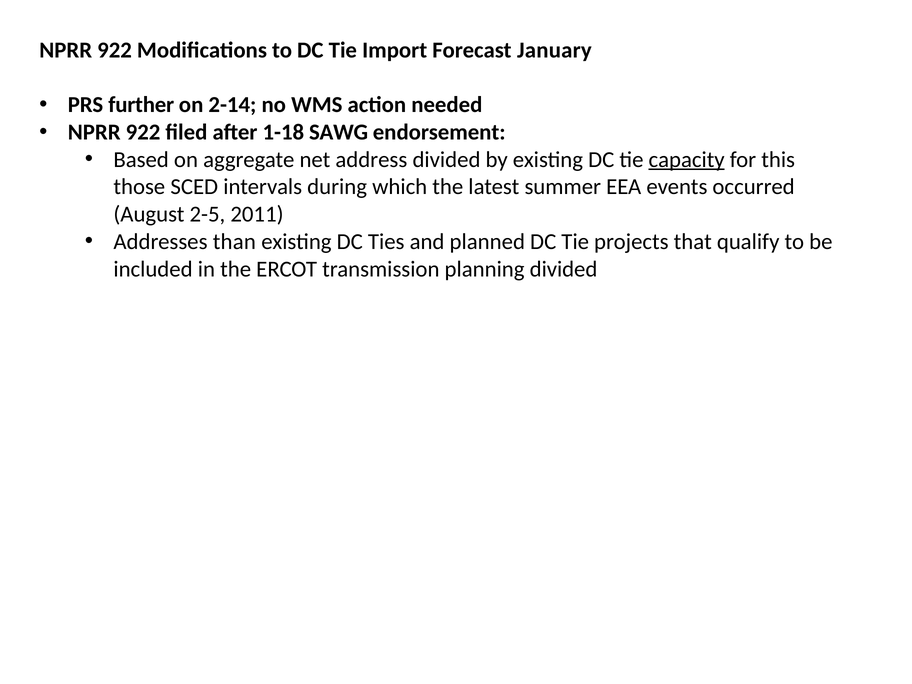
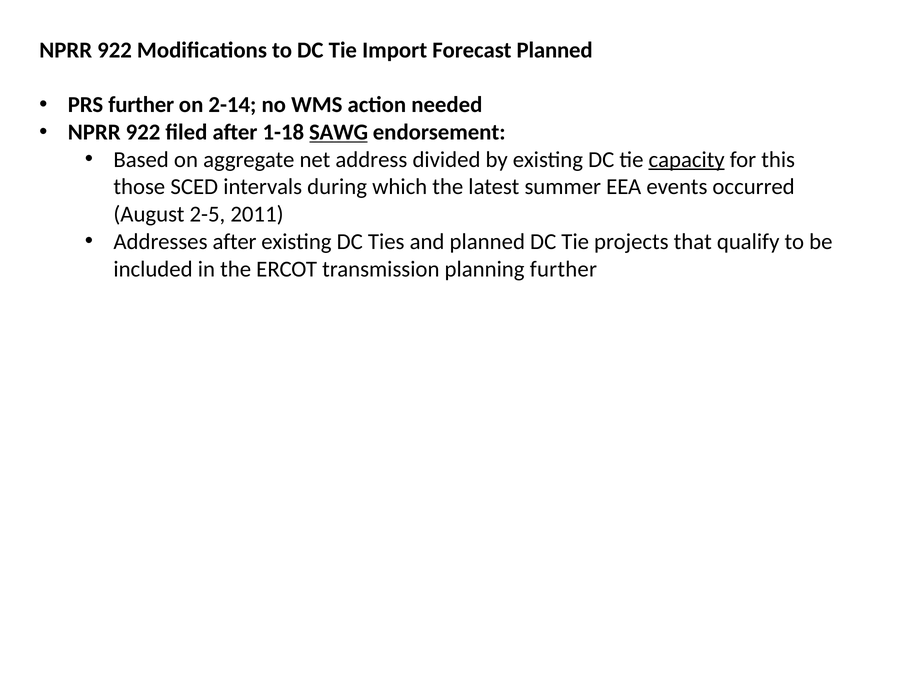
Forecast January: January -> Planned (555, 50)
SAWG underline: none -> present (339, 132)
Addresses than: than -> after (235, 242)
planning divided: divided -> further (563, 269)
